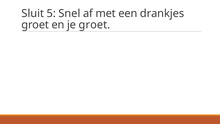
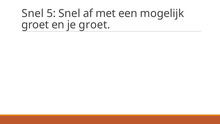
Sluit: Sluit -> Snel (33, 13)
drankjes: drankjes -> mogelijk (162, 13)
